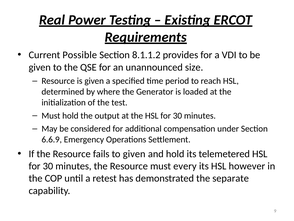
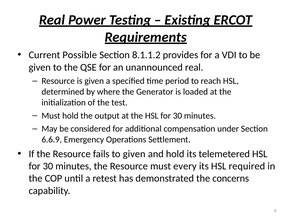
unannounced size: size -> real (194, 67)
however: however -> required (247, 166)
separate: separate -> concerns (231, 178)
